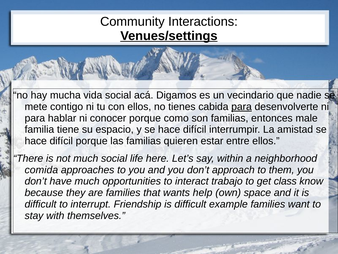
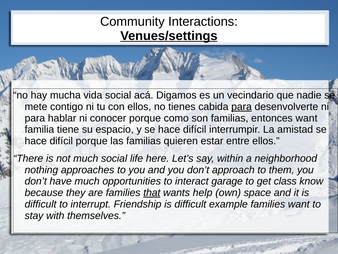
entonces male: male -> want (307, 118)
comida: comida -> nothing (41, 170)
trabajo: trabajo -> garage (227, 181)
that underline: none -> present (152, 192)
